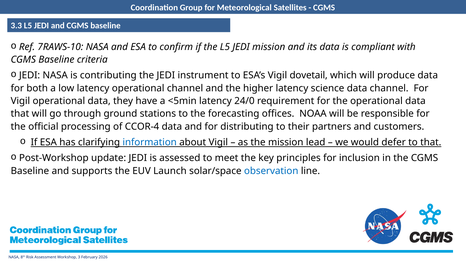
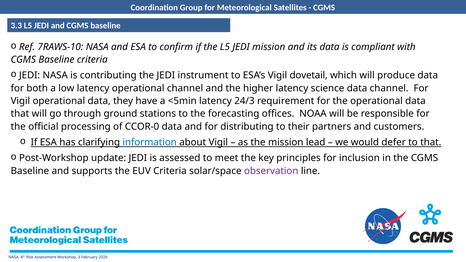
24/0: 24/0 -> 24/3 (244, 101)
CCOR-4: CCOR-4 -> CCOR-0 (142, 127)
EUV Launch: Launch -> Criteria (170, 171)
observation colour: blue -> purple (271, 171)
